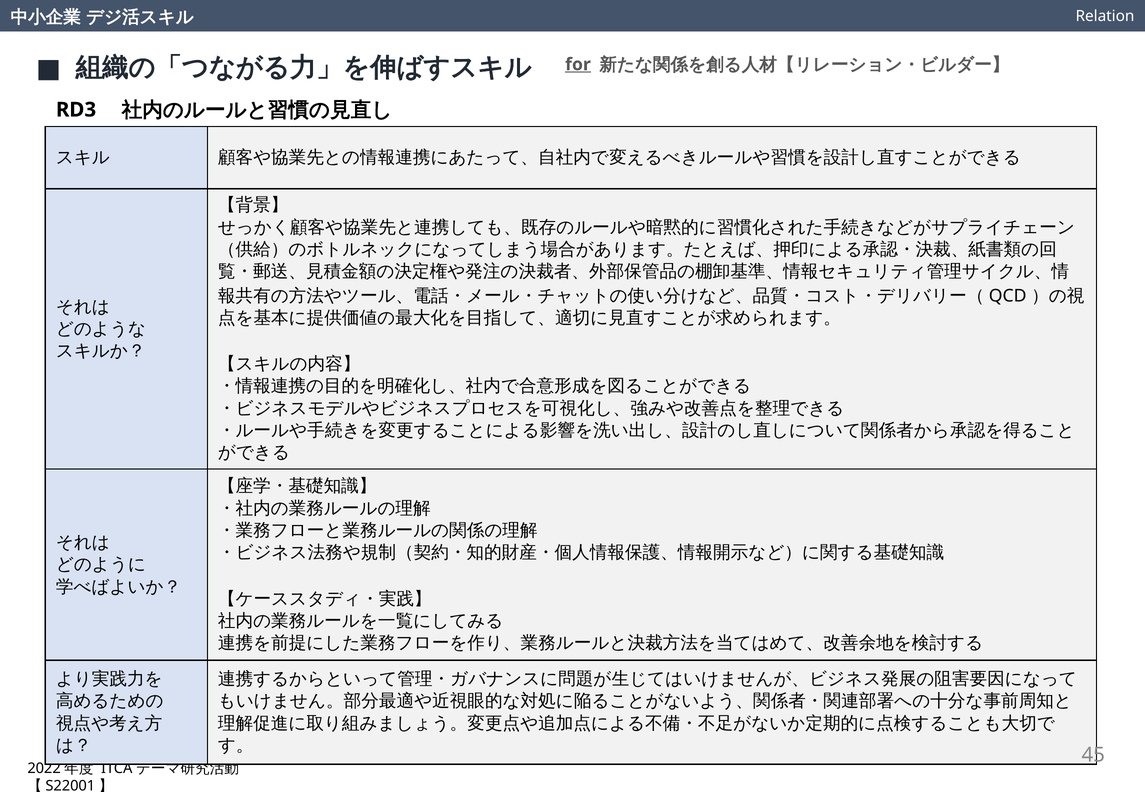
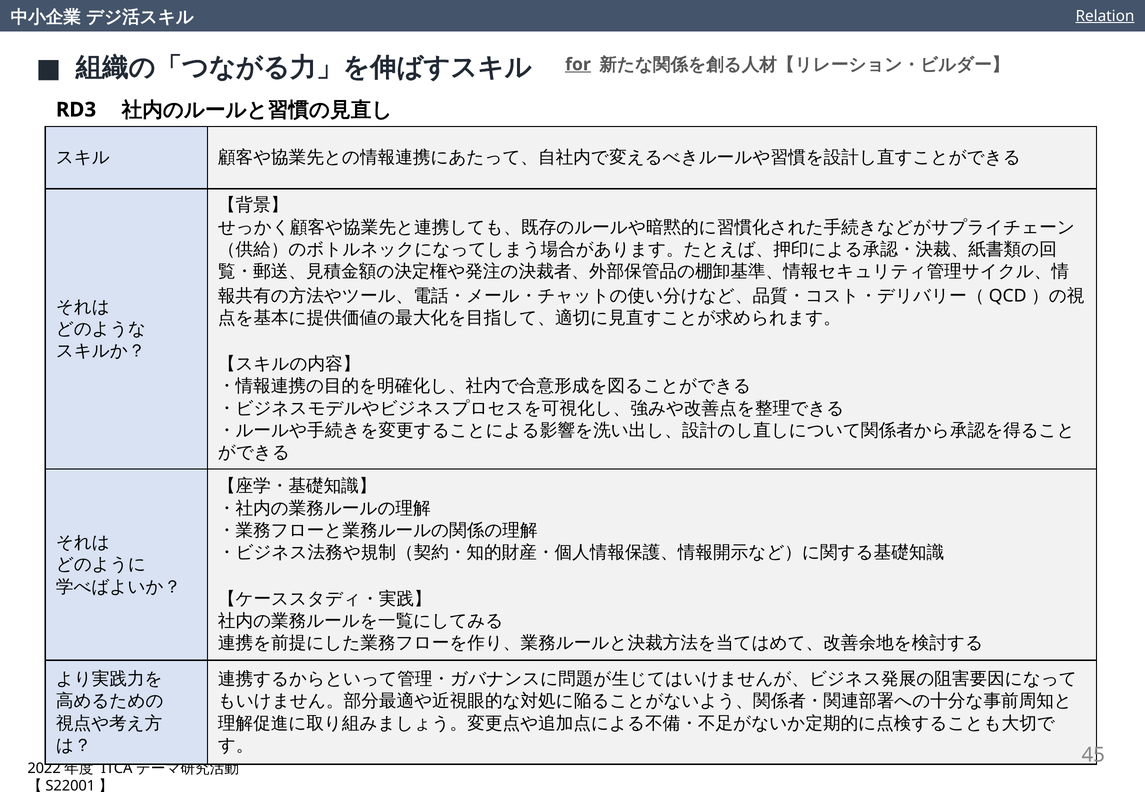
Relation underline: none -> present (1105, 16)
